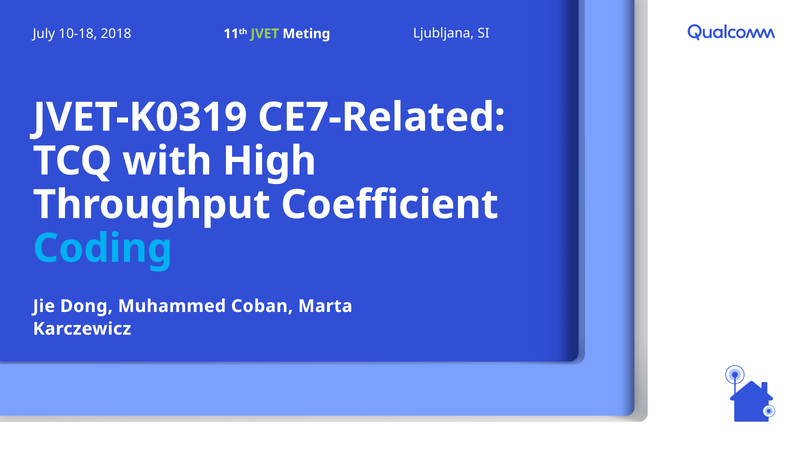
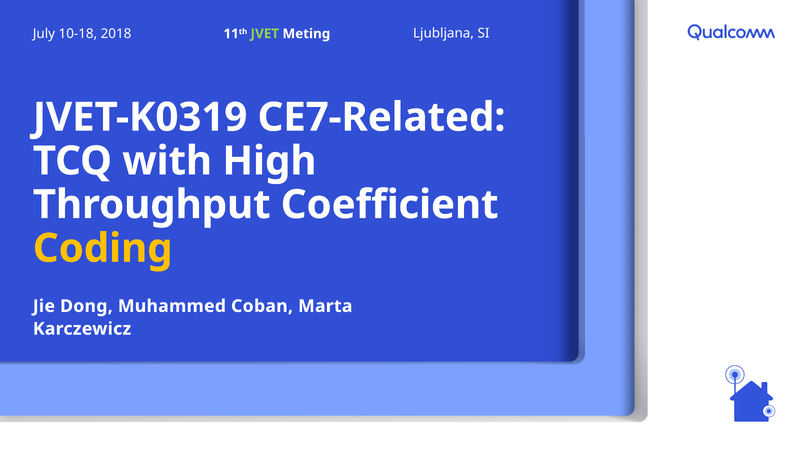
Coding colour: light blue -> yellow (103, 248)
